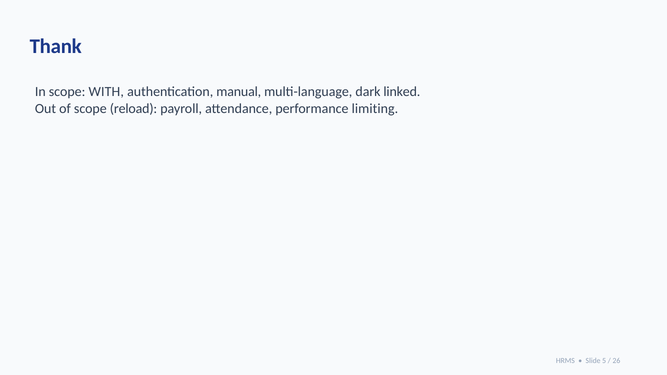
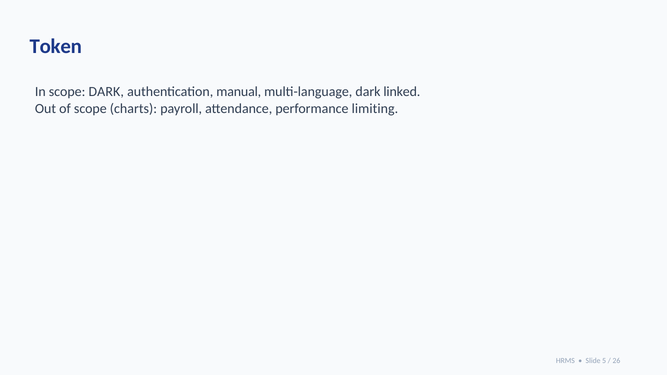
Thank: Thank -> Token (56, 46)
scope WITH: WITH -> DARK (106, 92)
reload: reload -> charts (133, 108)
